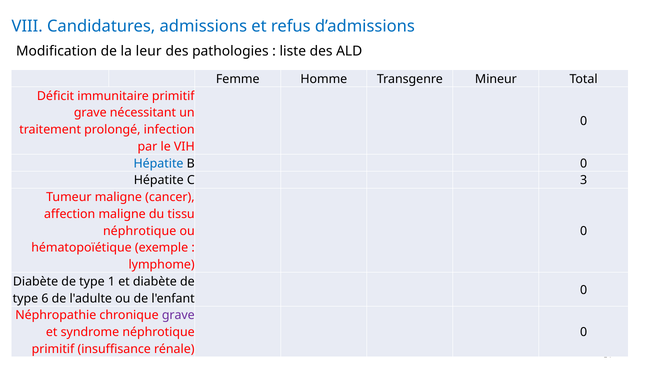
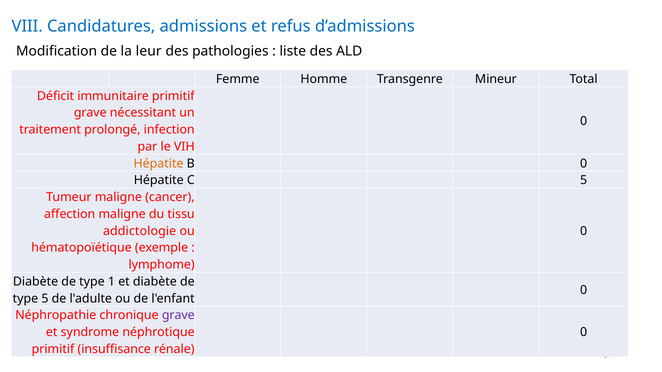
Hépatite colour: blue -> orange (159, 164)
C 3: 3 -> 5 (584, 180)
néphrotique: néphrotique -> addictologie (140, 231)
type 6: 6 -> 5 (45, 299)
